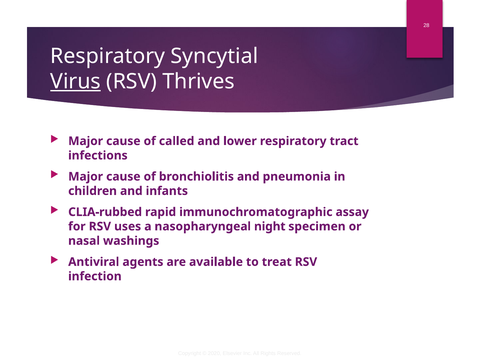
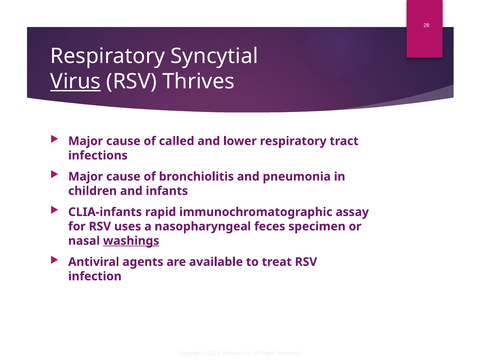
CLIA-rubbed: CLIA-rubbed -> CLIA-infants (105, 212)
night: night -> feces (270, 226)
washings underline: none -> present (131, 241)
